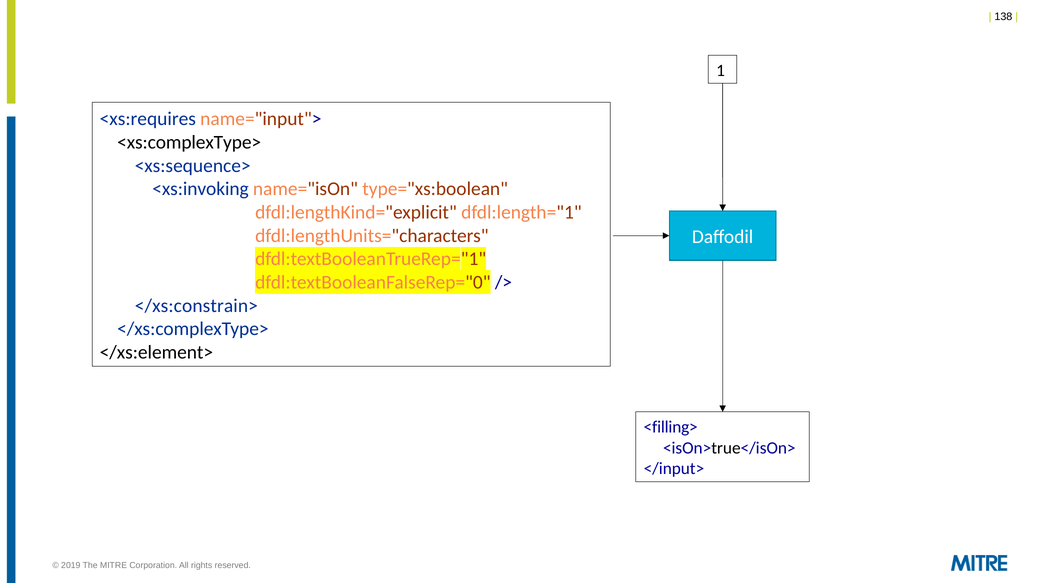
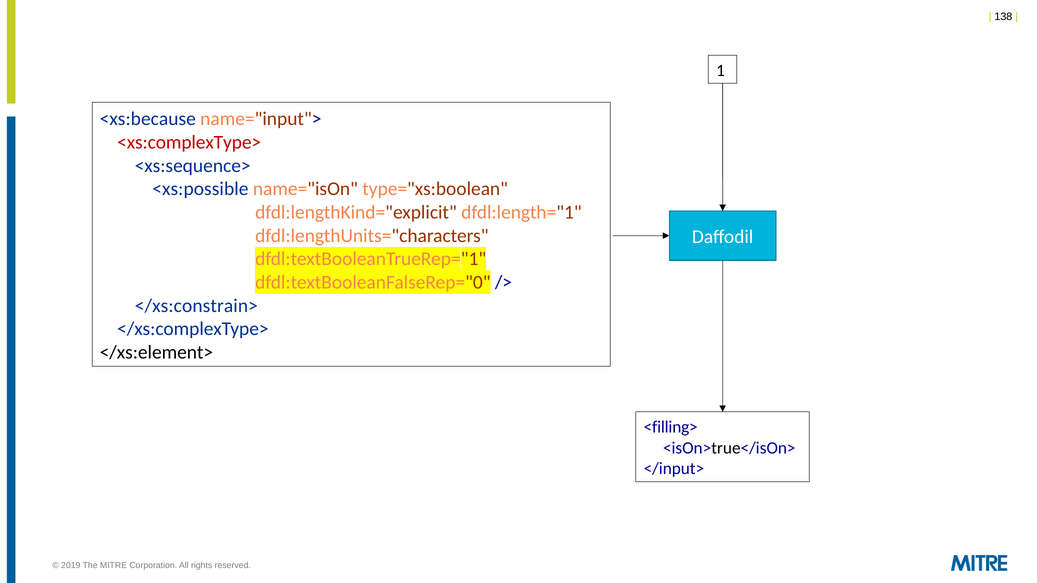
<xs:requires: <xs:requires -> <xs:because (148, 119)
<xs:complexType> colour: black -> red (189, 142)
<xs:invoking: <xs:invoking -> <xs:possible (200, 189)
